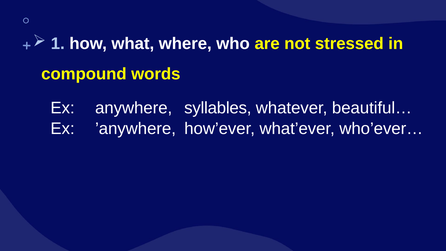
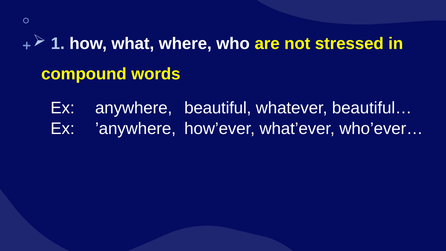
syllables: syllables -> beautiful (218, 108)
